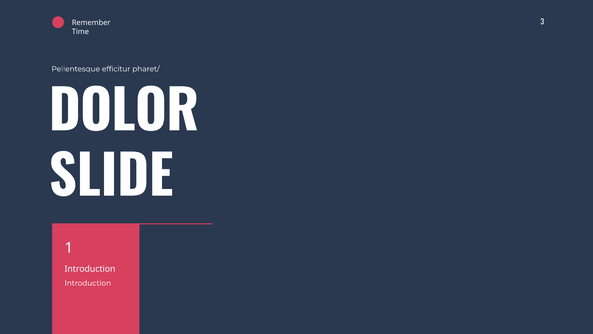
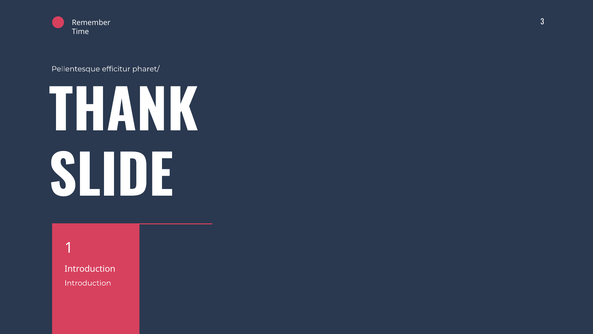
DOLOR: DOLOR -> THANK (124, 112)
